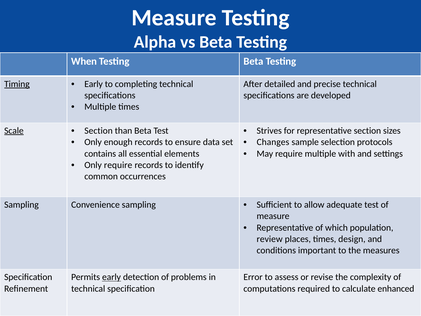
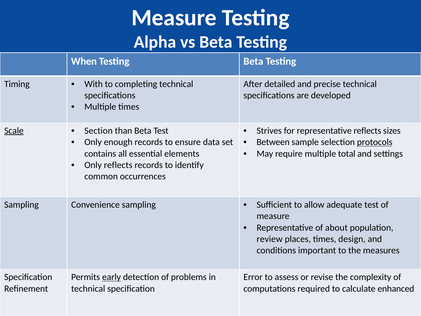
Timing underline: present -> none (17, 84)
Early: Early -> With (94, 84)
representative section: section -> reflects (367, 131)
Changes: Changes -> Between (273, 142)
protocols underline: none -> present (375, 142)
with: with -> total (347, 154)
Only require: require -> reflects (118, 165)
which: which -> about (336, 227)
